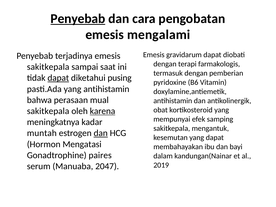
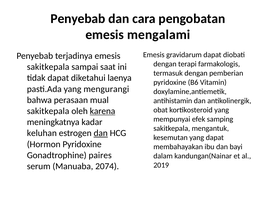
Penyebab underline: present -> none (78, 19)
dapat underline: present -> none (58, 78)
pusing: pusing -> laenya (120, 78)
yang antihistamin: antihistamin -> mengurangi (106, 89)
muntah: muntah -> keluhan (42, 133)
Hormon Mengatasi: Mengatasi -> Pyridoxine (82, 144)
2047: 2047 -> 2074 (107, 166)
